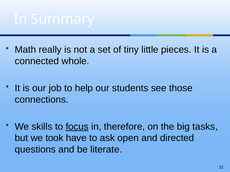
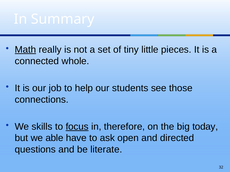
Math underline: none -> present (25, 50)
tasks: tasks -> today (205, 127)
took: took -> able (54, 138)
